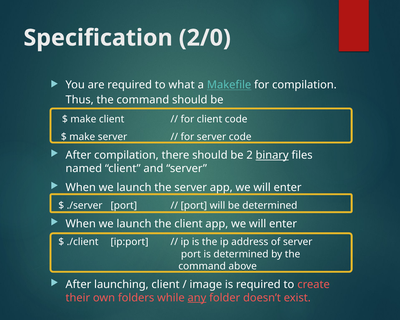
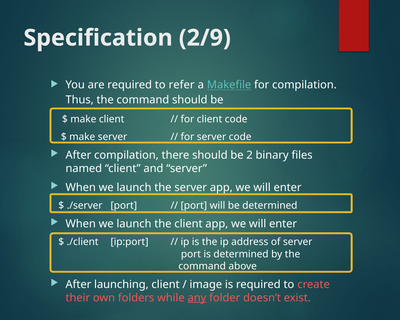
2/0: 2/0 -> 2/9 (205, 38)
what: what -> refer (182, 85)
binary underline: present -> none (272, 155)
